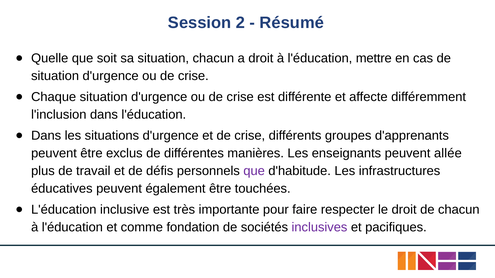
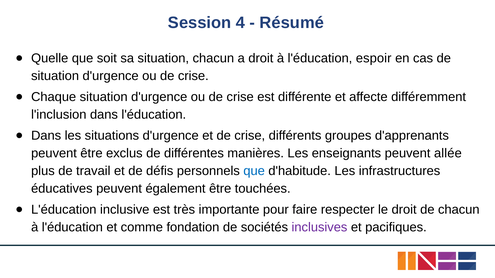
2: 2 -> 4 (240, 23)
mettre: mettre -> espoir (374, 58)
que colour: purple -> blue (254, 171)
